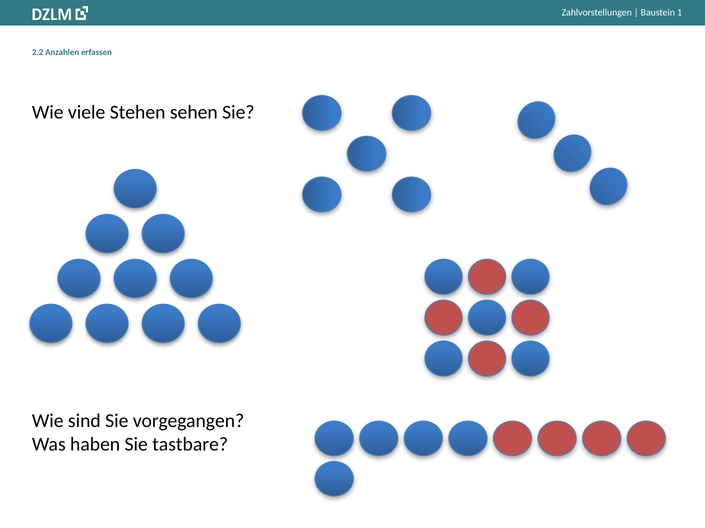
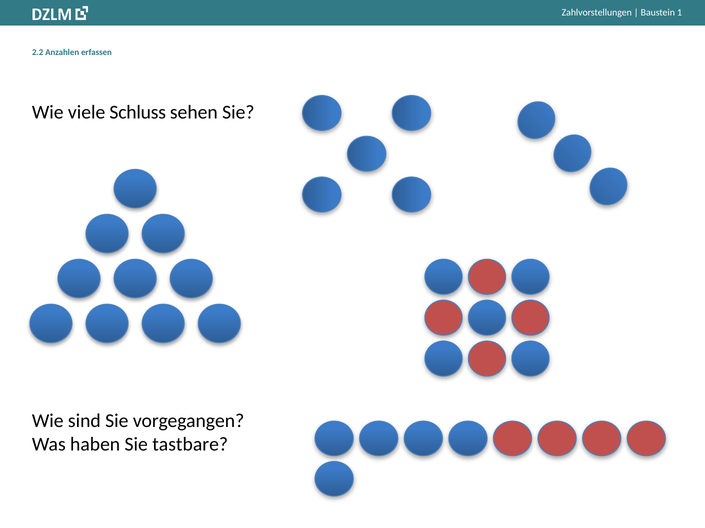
Stehen: Stehen -> Schluss (138, 112)
